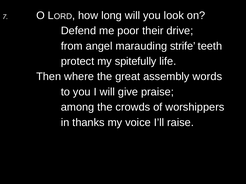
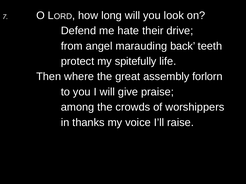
poor: poor -> hate (128, 31)
strife: strife -> back (183, 46)
words: words -> forlorn (207, 77)
